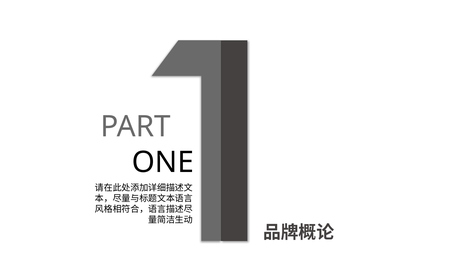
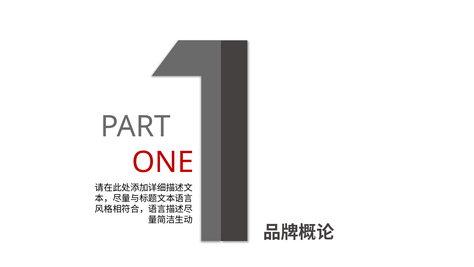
ONE colour: black -> red (163, 162)
